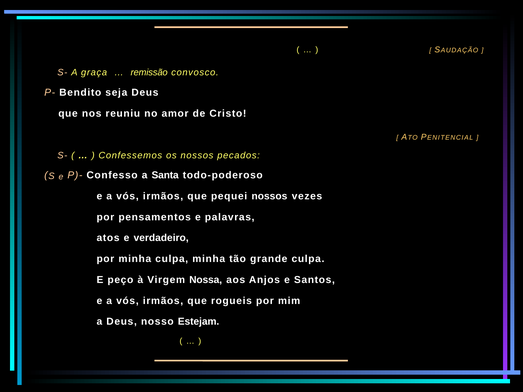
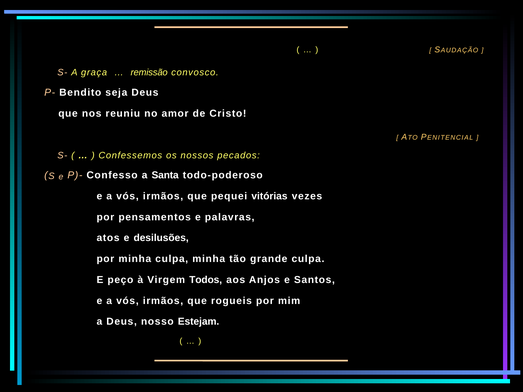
pequei nossos: nossos -> vitórias (269, 196)
verdadeiro: verdadeiro -> desilusões (161, 238)
Nossa: Nossa -> Todos (206, 280)
